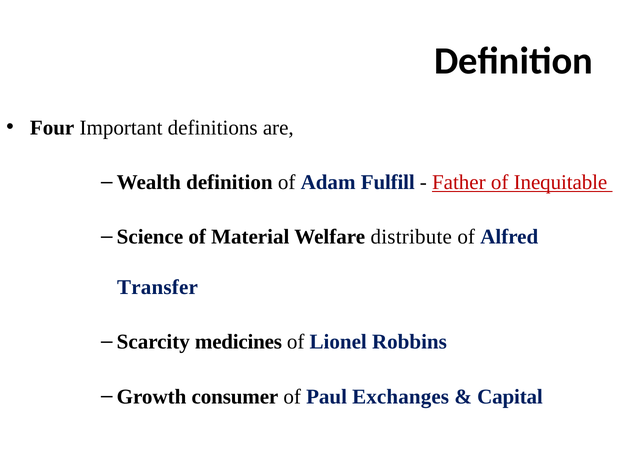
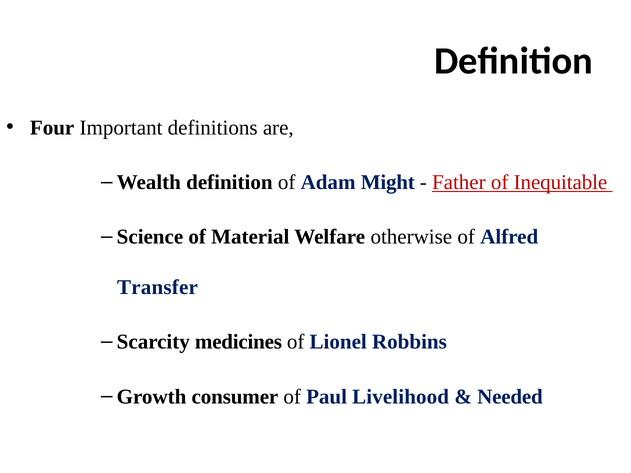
Fulfill: Fulfill -> Might (388, 182)
distribute: distribute -> otherwise (411, 237)
Exchanges: Exchanges -> Livelihood (401, 397)
Capital: Capital -> Needed (510, 397)
